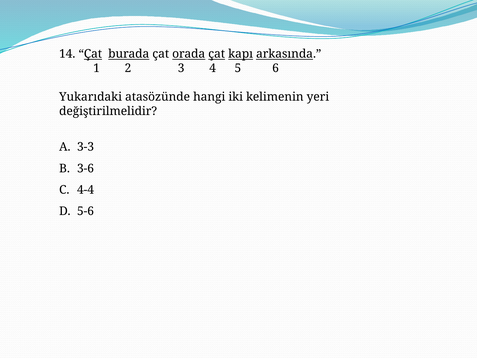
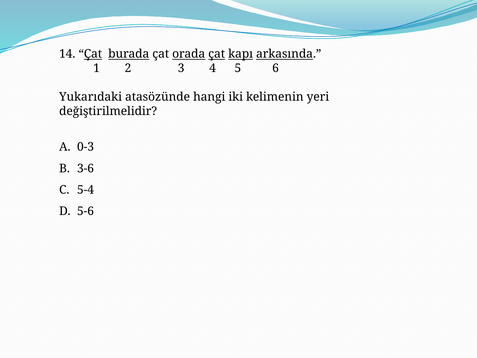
3-3: 3-3 -> 0-3 (86, 147)
4-4: 4-4 -> 5-4 (86, 190)
